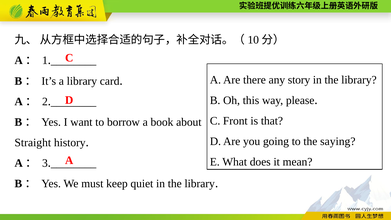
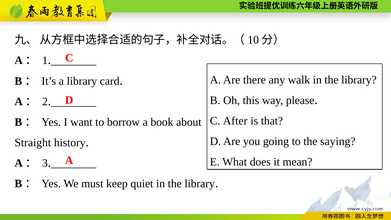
story: story -> walk (299, 80)
Front: Front -> After (235, 121)
